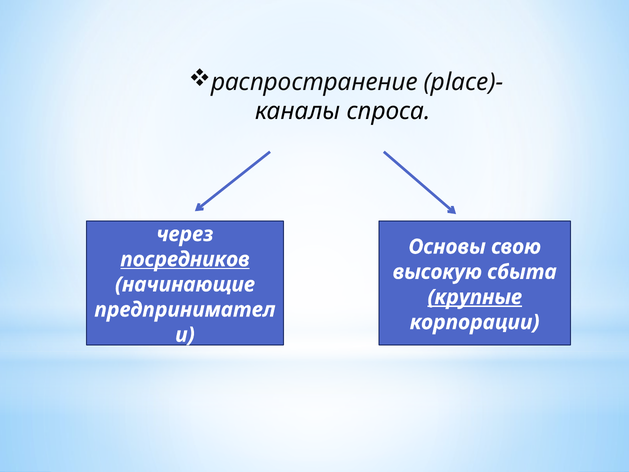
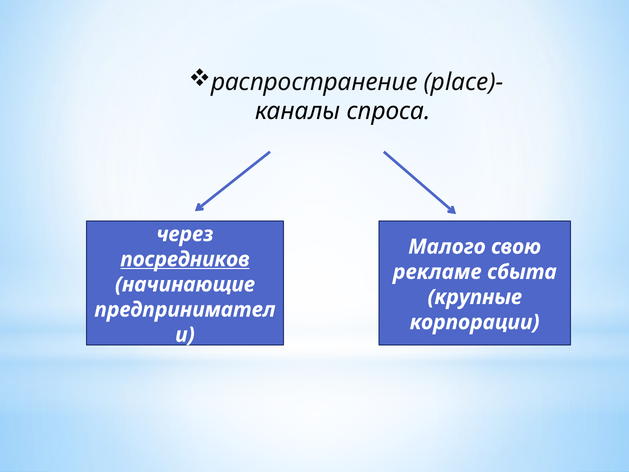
Основы: Основы -> Малого (447, 247)
высокую: высокую -> рекламе (437, 272)
крупные underline: present -> none (475, 297)
